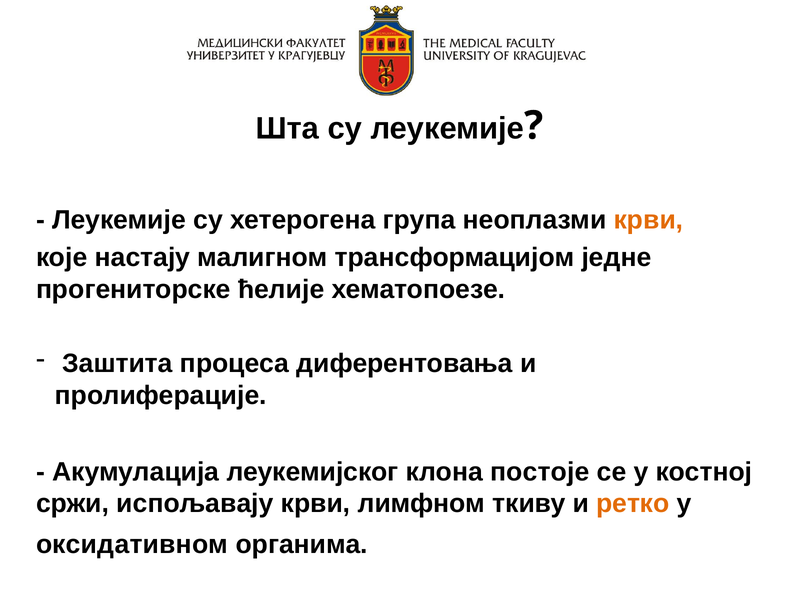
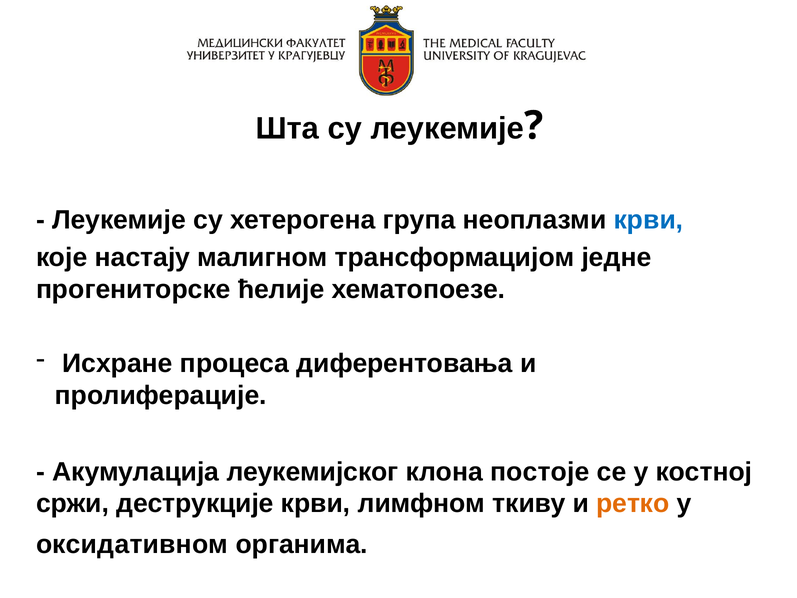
крви colour: orange -> blue (648, 220)
Заштита: Заштита -> Исхране (117, 364)
испољавају: испољавају -> деструкције (195, 503)
